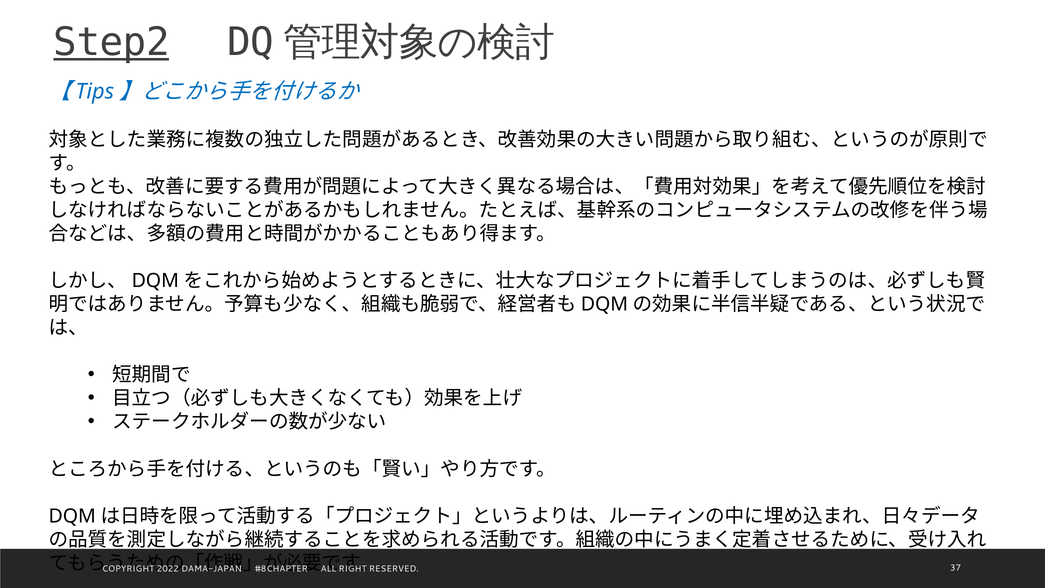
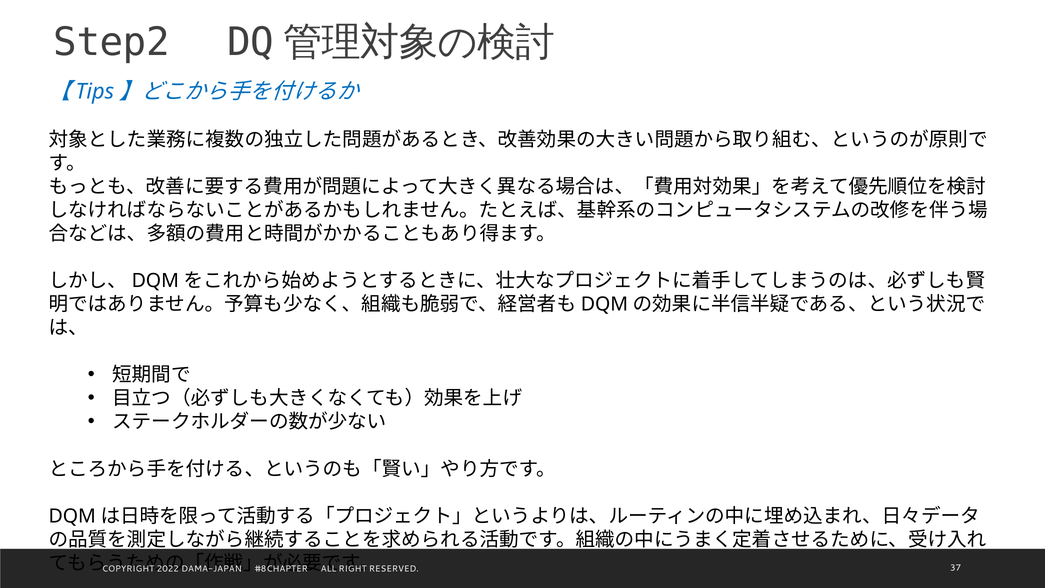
Step2 underline: present -> none (112, 42)
